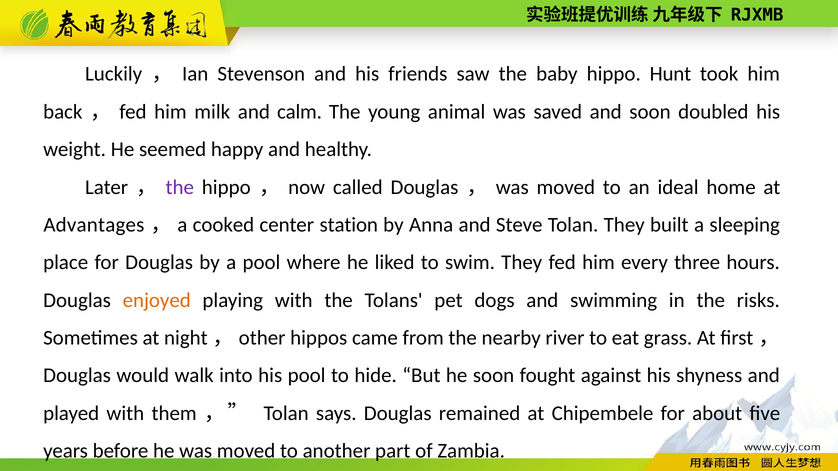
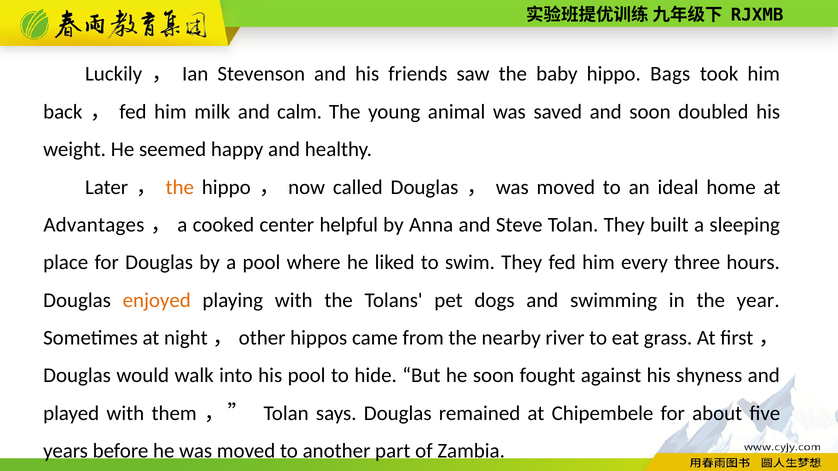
Hunt: Hunt -> Bags (670, 74)
the colour: purple -> orange (180, 187)
station: station -> helpful (349, 225)
risks: risks -> year (758, 300)
